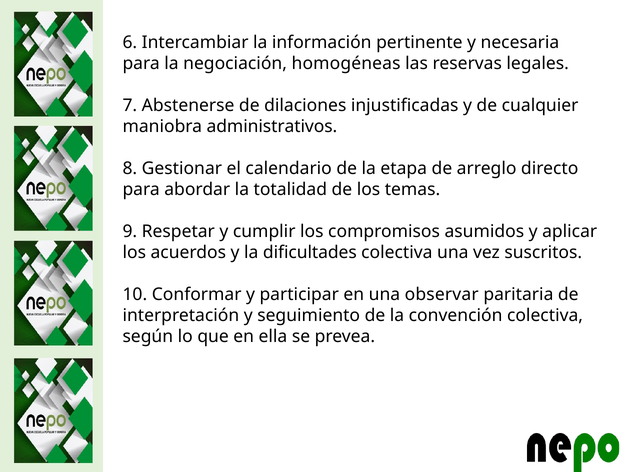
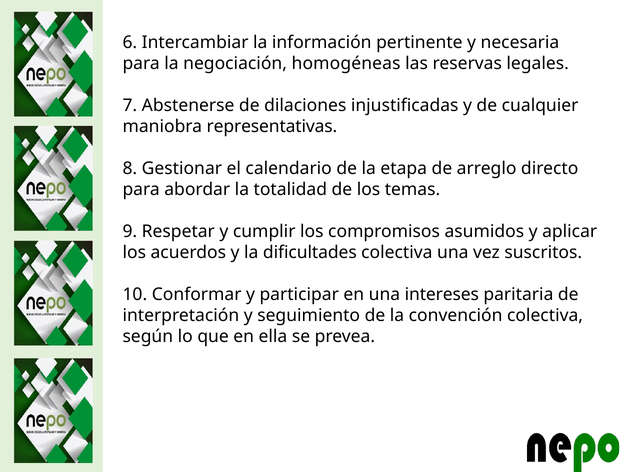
administrativos: administrativos -> representativas (272, 127)
observar: observar -> intereses (442, 294)
